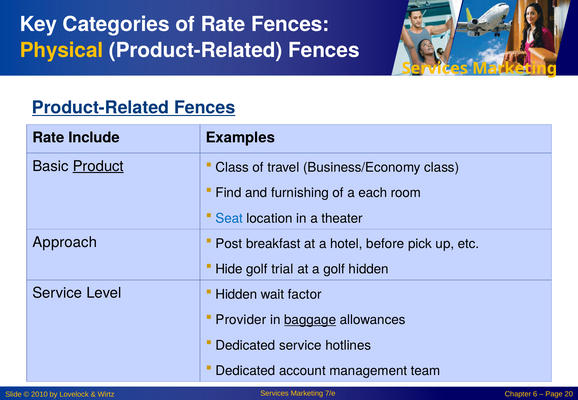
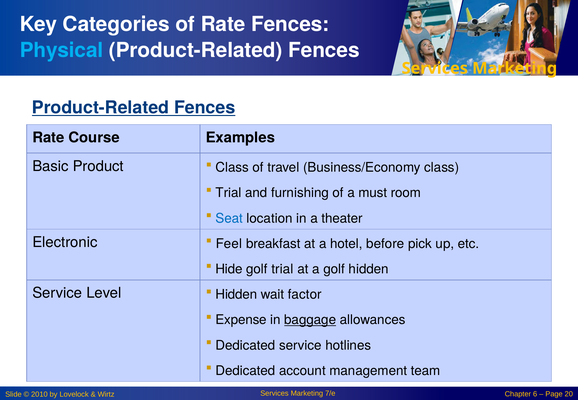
Physical colour: yellow -> light blue (62, 50)
Include: Include -> Course (94, 138)
Product underline: present -> none (98, 166)
Find: Find -> Trial (229, 193)
each: each -> must (373, 193)
Approach: Approach -> Electronic (65, 242)
Post: Post -> Feel (229, 244)
Provider: Provider -> Expense (241, 320)
